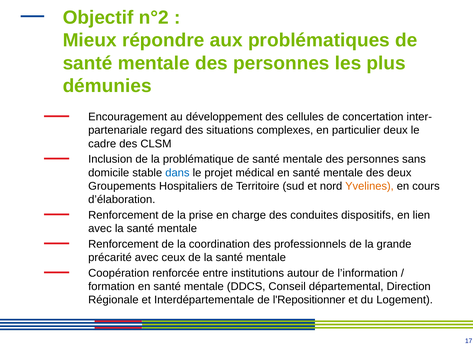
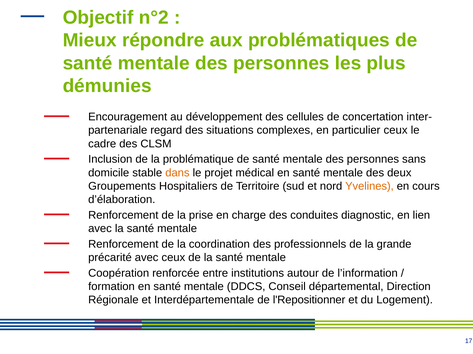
particulier deux: deux -> ceux (396, 131)
dans colour: blue -> orange (177, 173)
dispositifs: dispositifs -> diagnostic (368, 216)
